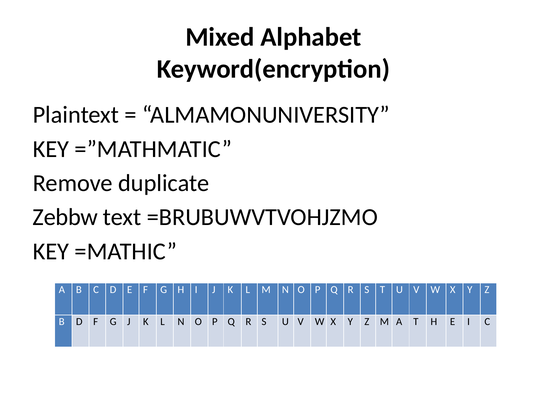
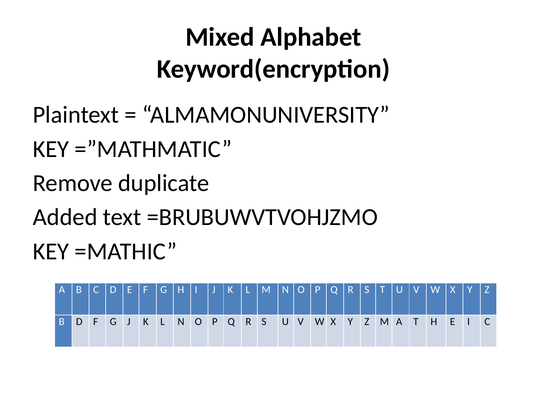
Zebbw: Zebbw -> Added (65, 217)
